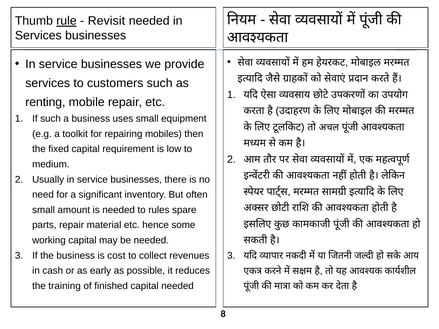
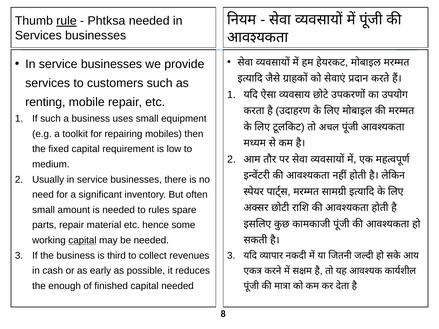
Revisit: Revisit -> Phtksa (106, 21)
capital underline: none -> present (82, 240)
cost: cost -> third (116, 256)
training: training -> enough (65, 286)
